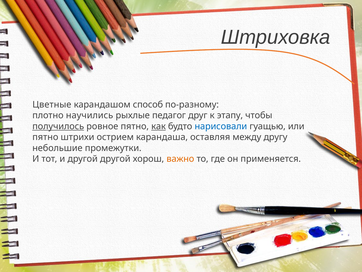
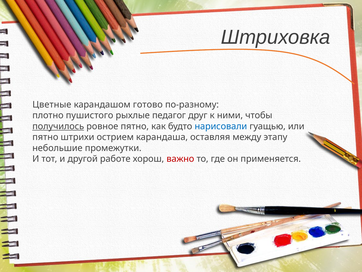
способ: способ -> готово (148, 104)
научились: научились -> пушистого (90, 115)
этапу: этапу -> ними (230, 115)
как underline: present -> none (159, 126)
другу: другу -> этапу (275, 137)
другой другой: другой -> работе (115, 159)
важно colour: orange -> red (180, 159)
